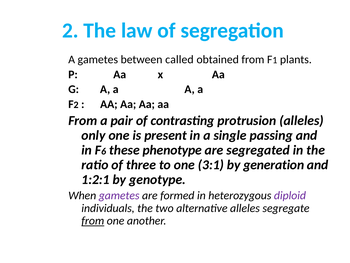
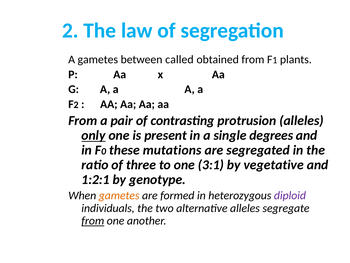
only underline: none -> present (93, 135)
passing: passing -> degrees (271, 135)
6: 6 -> 0 (104, 151)
phenotype: phenotype -> mutations (172, 150)
generation: generation -> vegetative (274, 165)
gametes colour: purple -> orange (119, 195)
